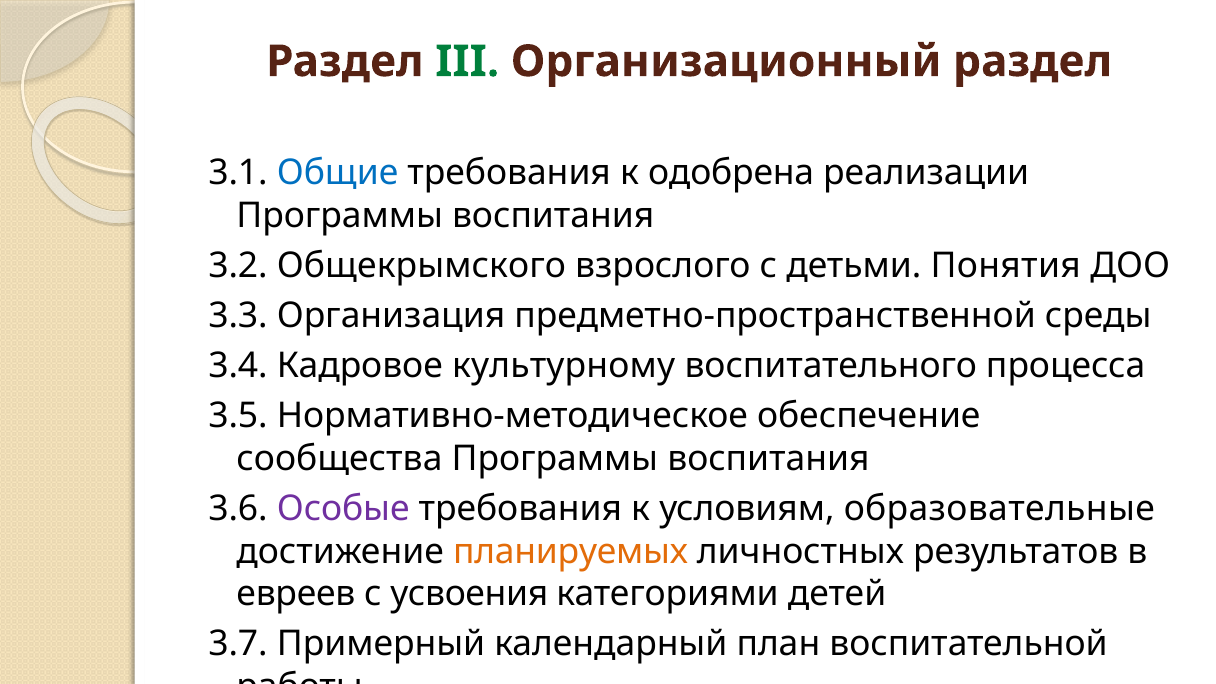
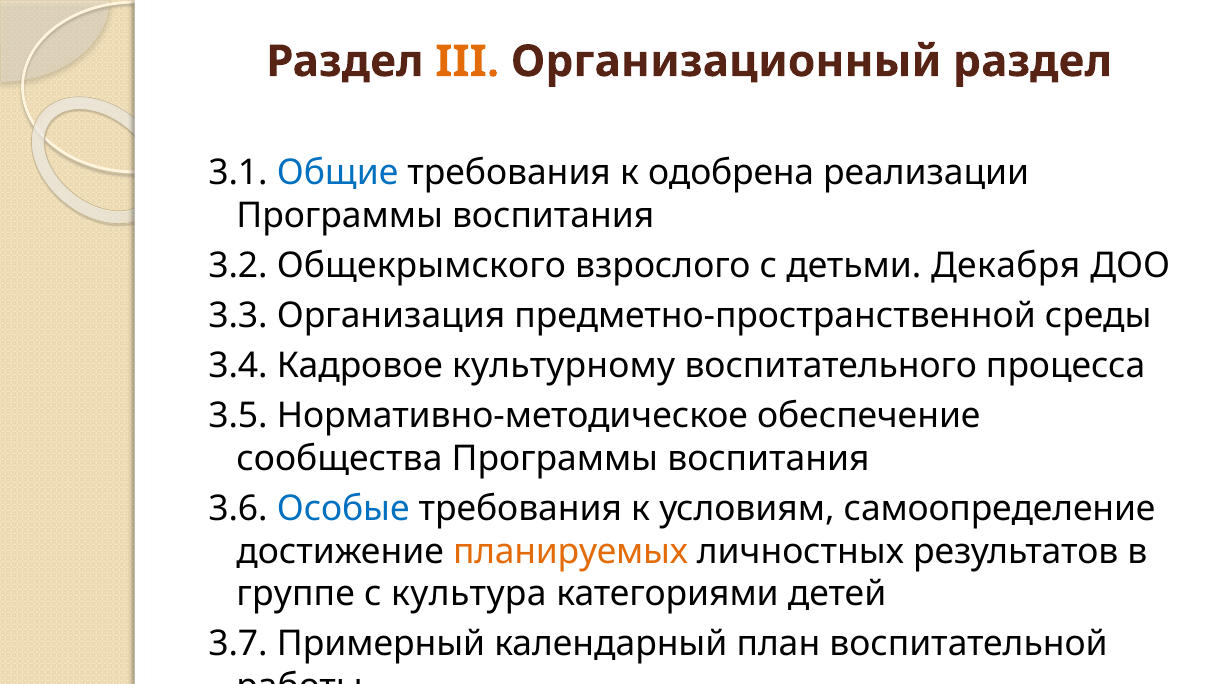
III colour: green -> orange (467, 62)
Понятия: Понятия -> Декабря (1006, 266)
Особые colour: purple -> blue (343, 509)
образовательные: образовательные -> самоопределение (1000, 509)
евреев: евреев -> группе (296, 594)
усвоения: усвоения -> культура (469, 594)
